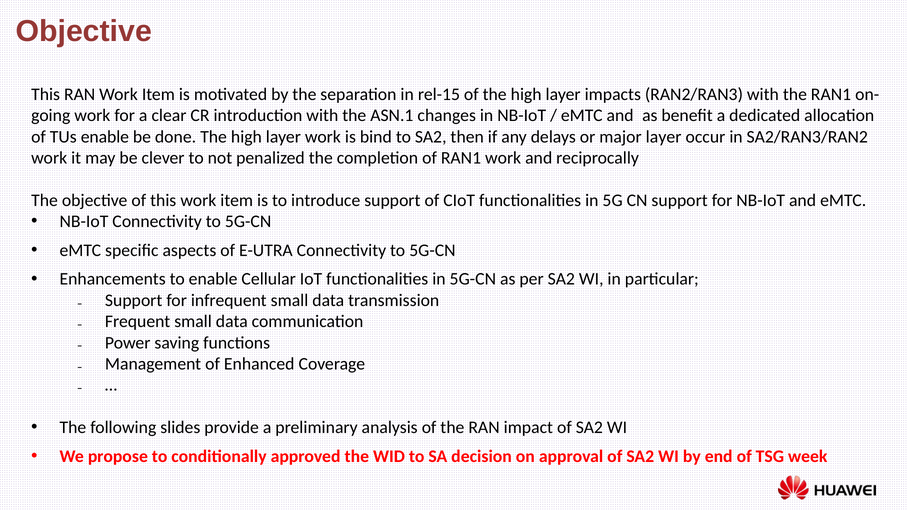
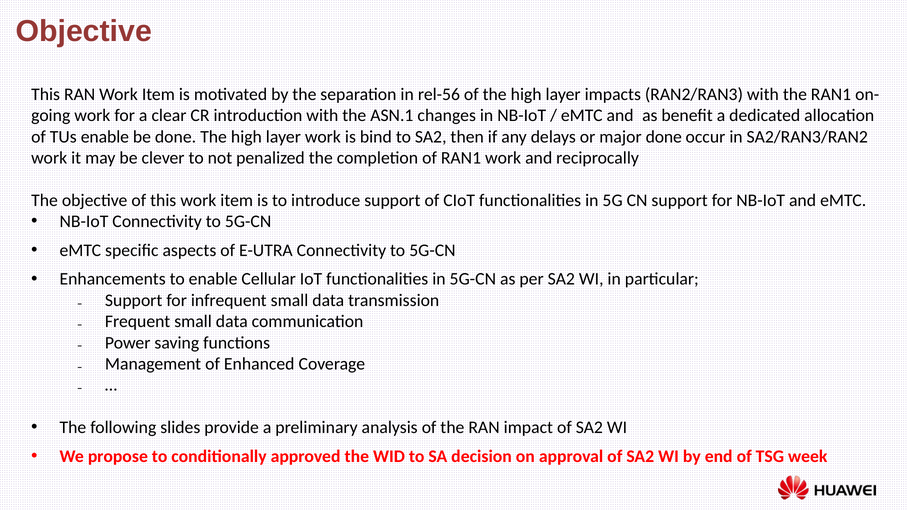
rel-15: rel-15 -> rel-56 (439, 94)
major layer: layer -> done (664, 137)
